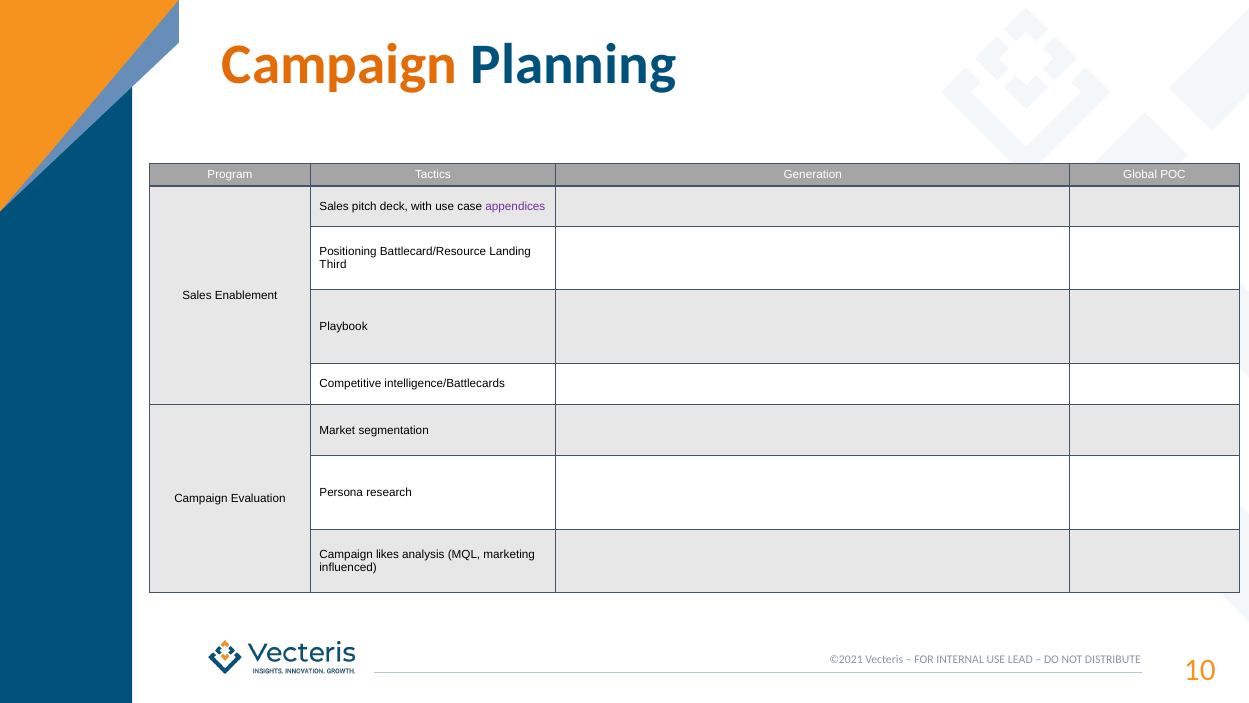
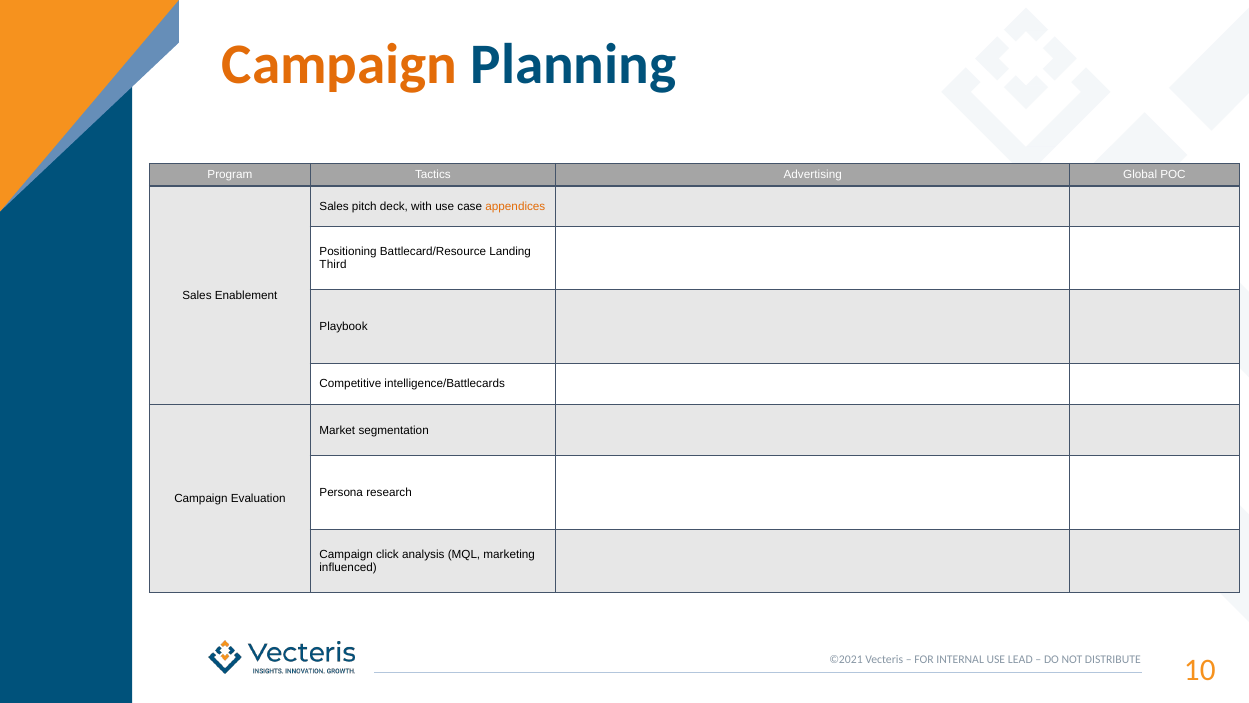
Generation: Generation -> Advertising (813, 175)
appendices colour: purple -> orange (515, 206)
likes: likes -> click (387, 554)
